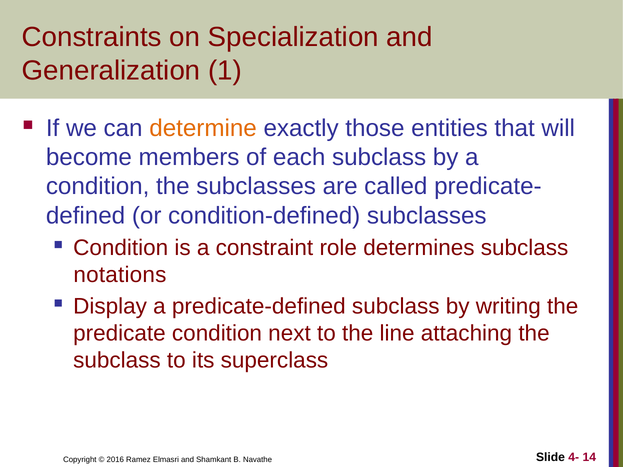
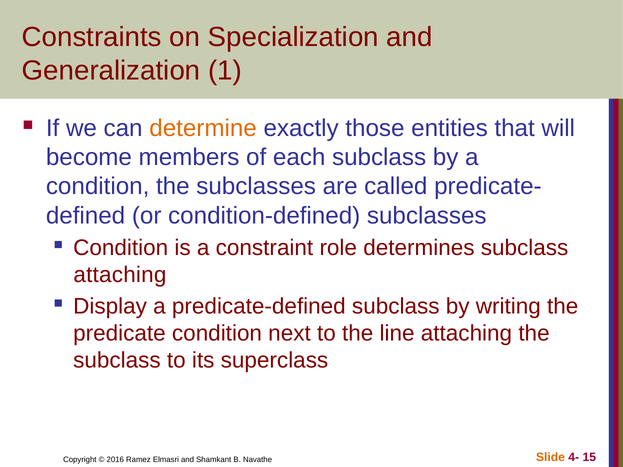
notations: notations -> attaching (120, 275)
Slide colour: black -> orange (550, 458)
14: 14 -> 15 (589, 458)
